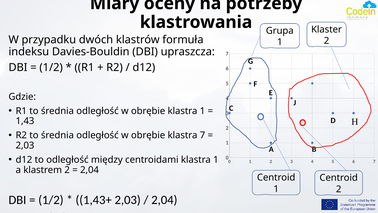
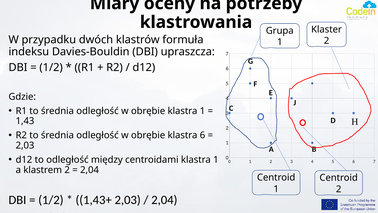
klastra 7: 7 -> 6 (202, 135)
